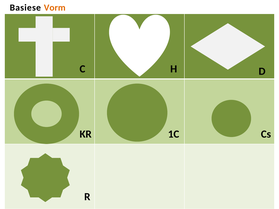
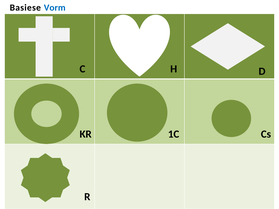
Vorm colour: orange -> blue (55, 8)
